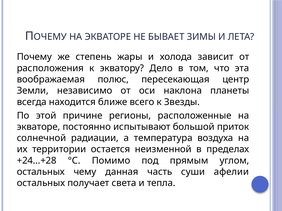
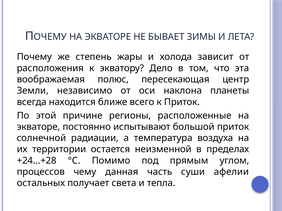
к Звезды: Звезды -> Приток (182, 102)
остальных: остальных -> процессов (41, 172)
